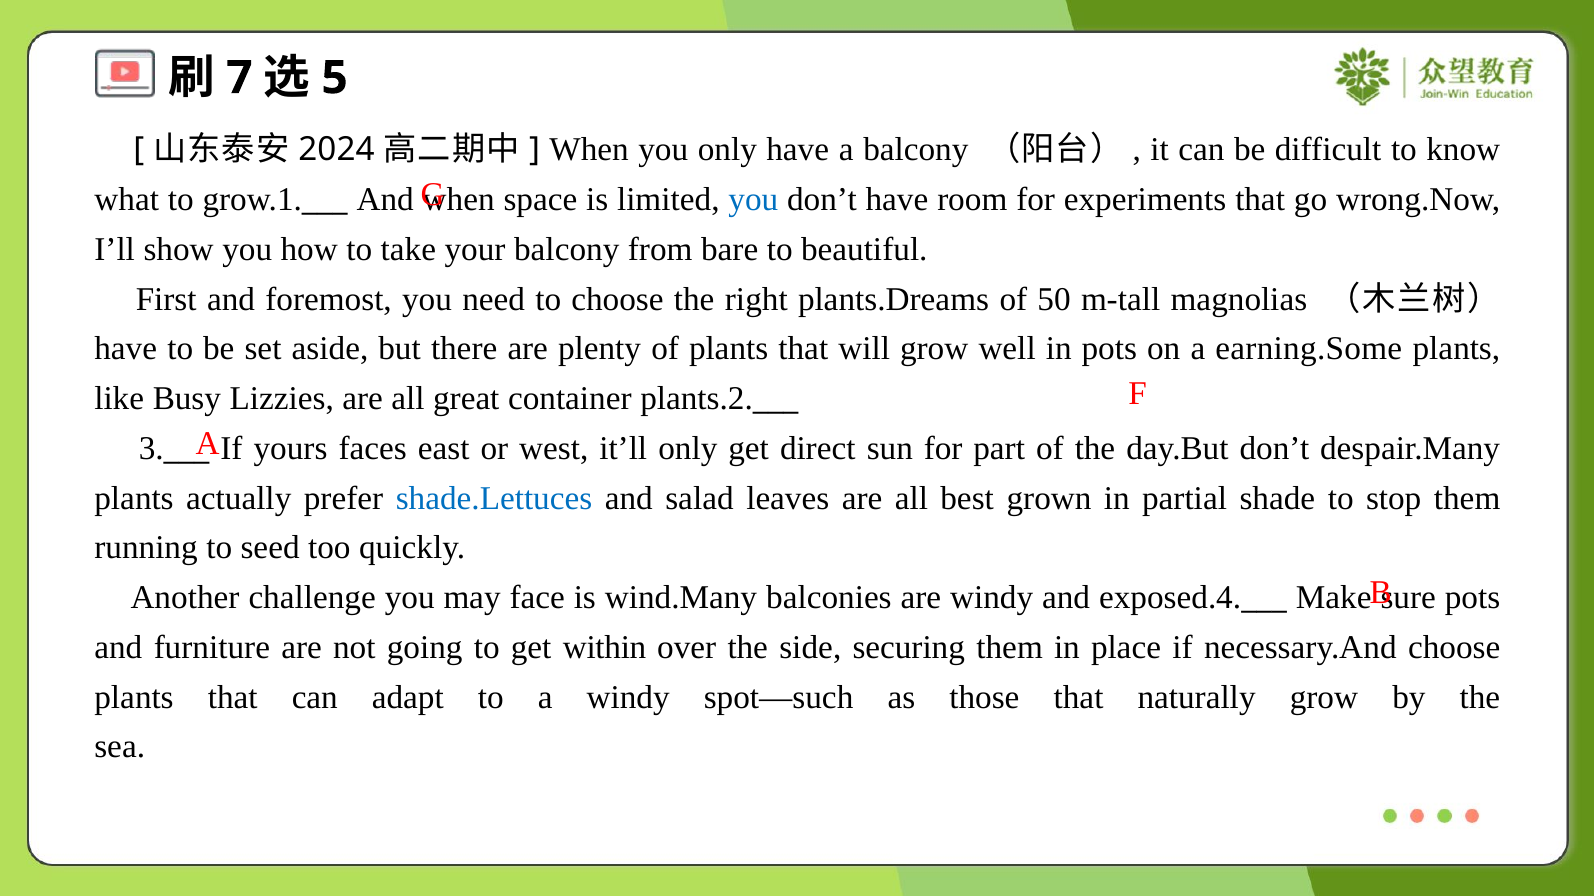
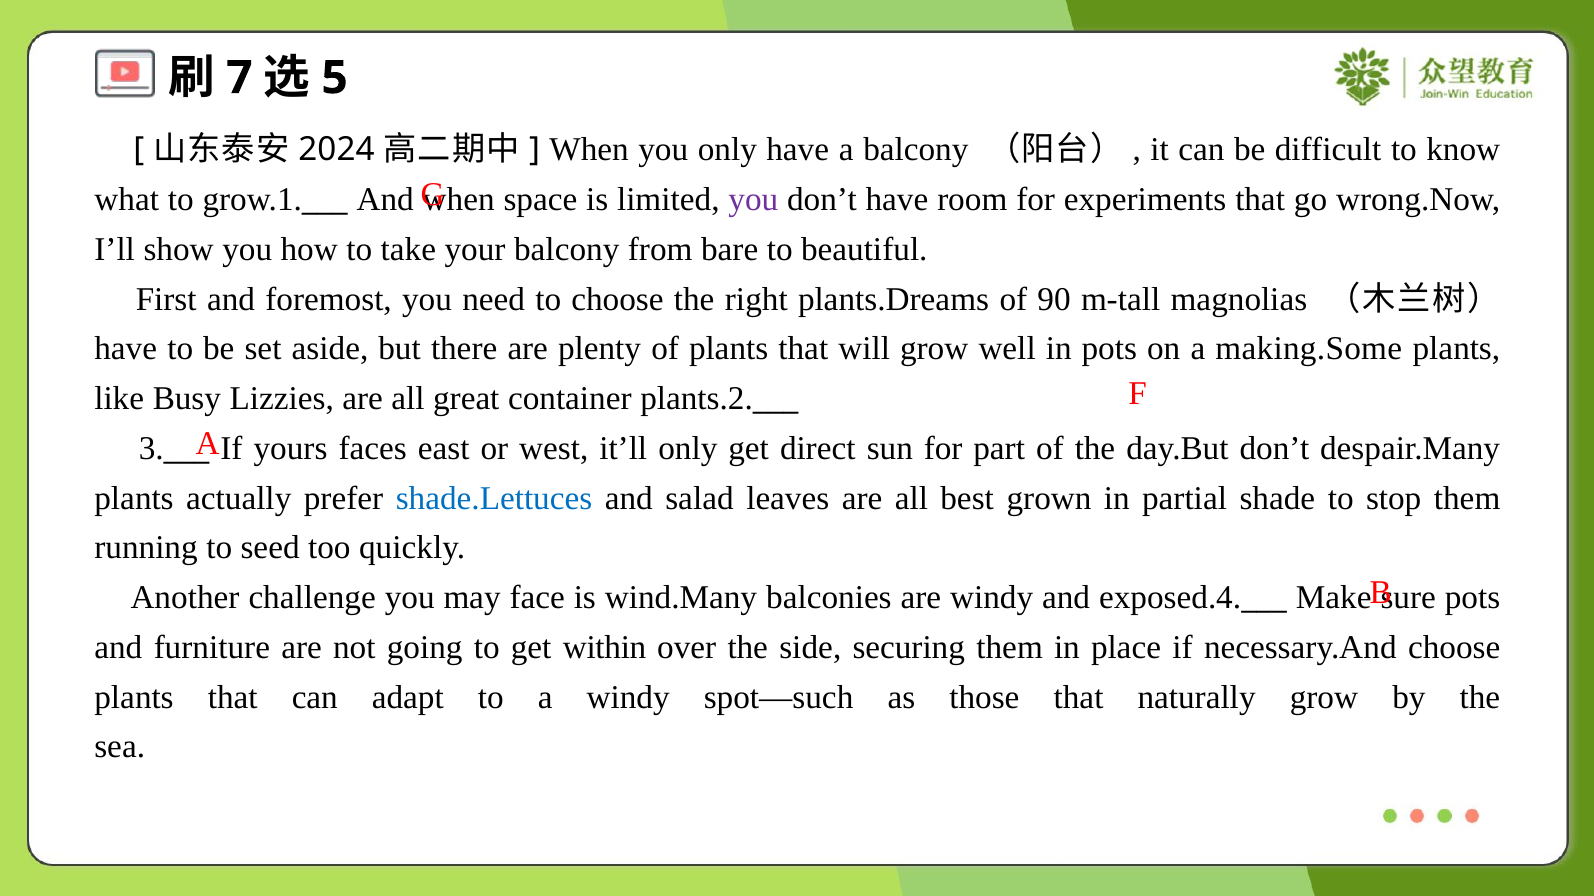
you colour: blue -> purple (753, 200)
50: 50 -> 90 (1054, 299)
earning.Some: earning.Some -> making.Some (1309, 349)
